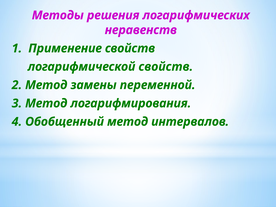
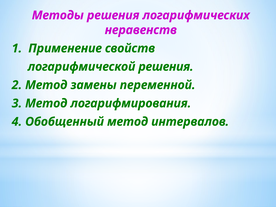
логарифмической свойств: свойств -> решения (166, 67)
